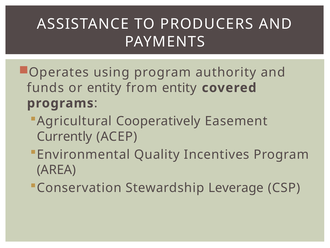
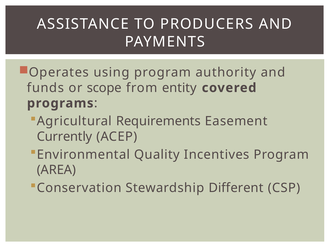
or entity: entity -> scope (104, 88)
Cooperatively: Cooperatively -> Requirements (158, 121)
Leverage: Leverage -> Different (236, 188)
